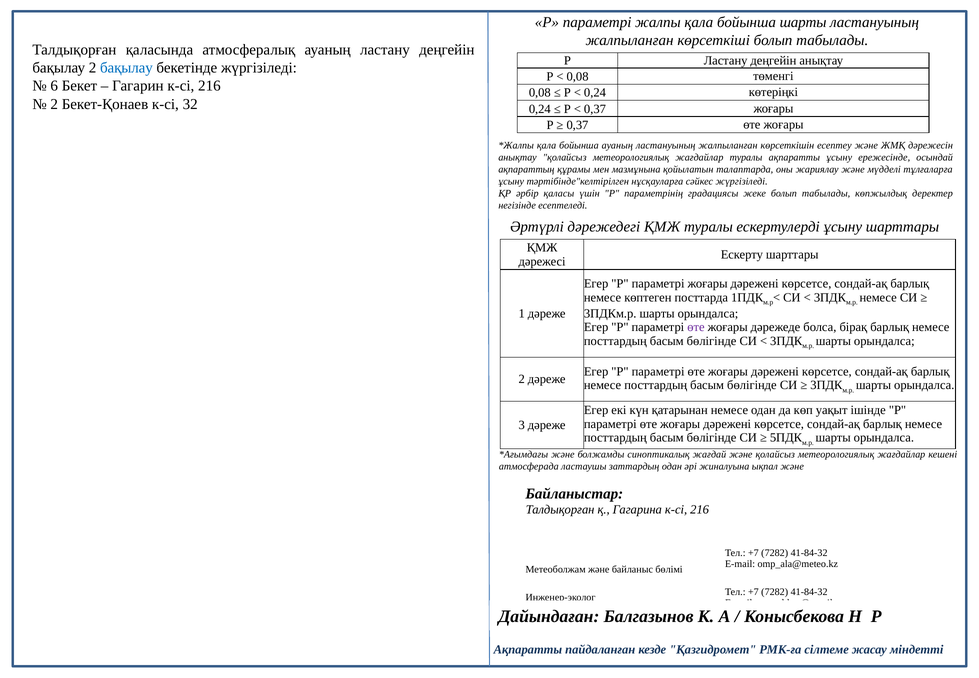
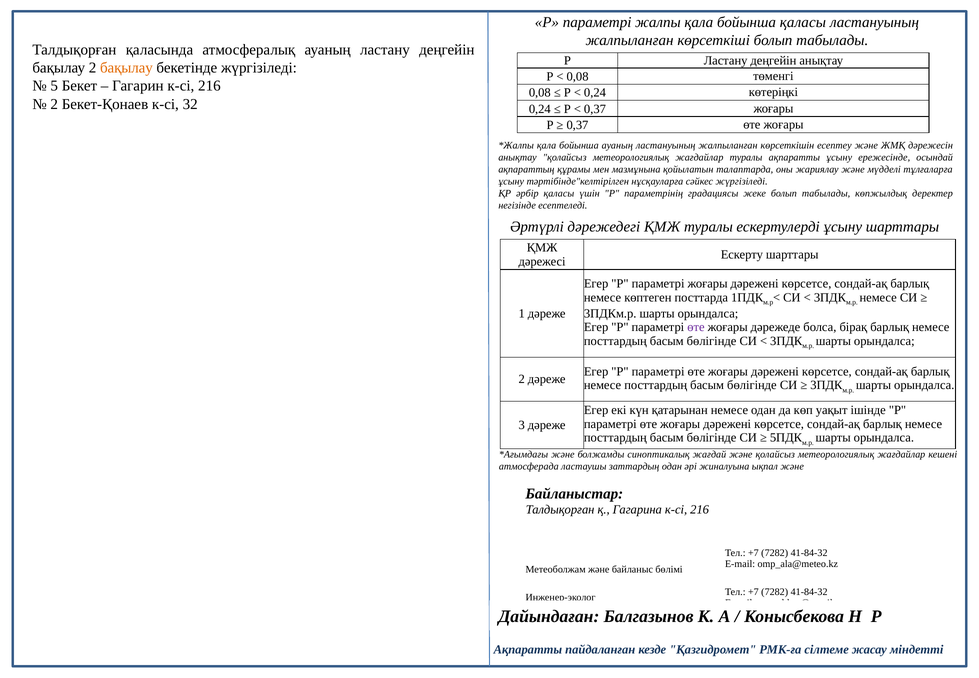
бойынша шарты: шарты -> қаласы (803, 22)
бақылау colour: blue -> orange (126, 68)
6: 6 -> 5 (54, 86)
